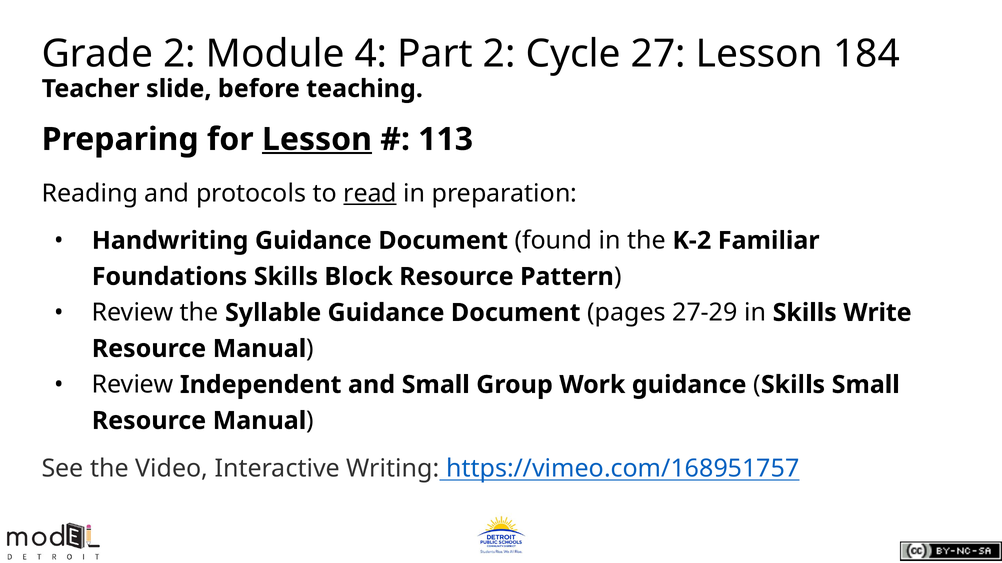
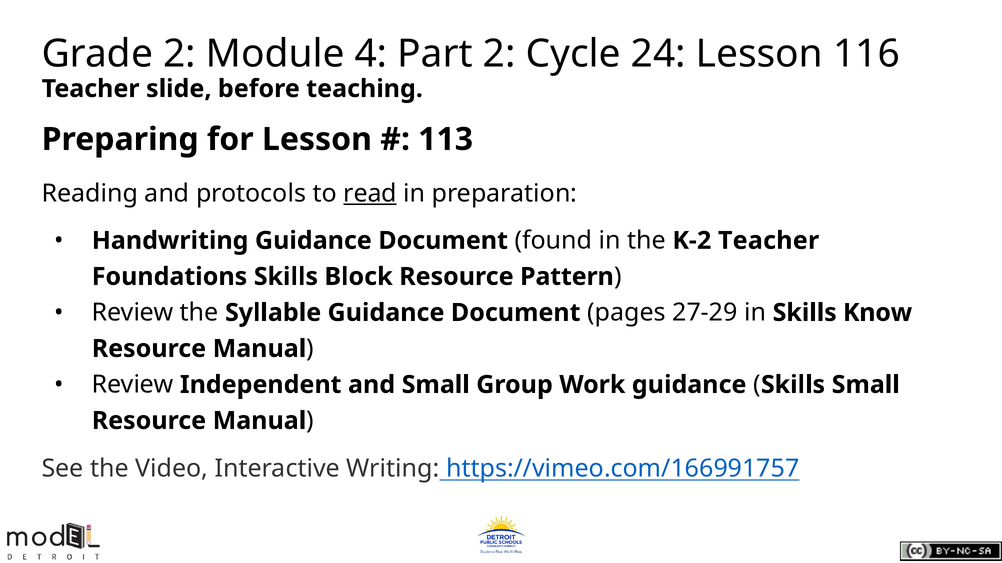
27: 27 -> 24 (658, 54)
184: 184 -> 116 (867, 54)
Lesson underline: present -> none (317, 140)
K-2 Familiar: Familiar -> Teacher (769, 241)
Write: Write -> Know (878, 313)
https://vimeo.com/168951757: https://vimeo.com/168951757 -> https://vimeo.com/166991757 (623, 469)
